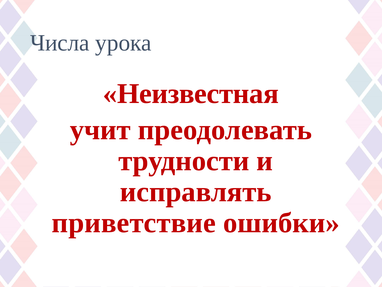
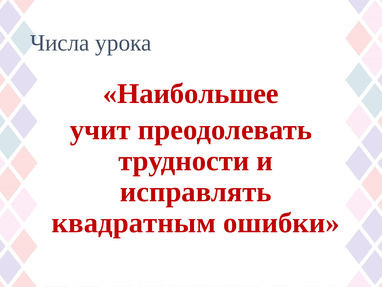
Неизвестная: Неизвестная -> Наибольшее (191, 93)
приветствие: приветствие -> квадратным (134, 223)
